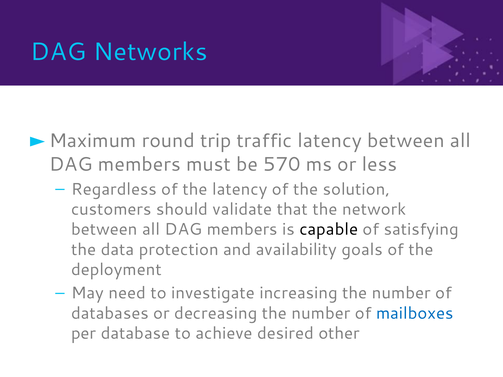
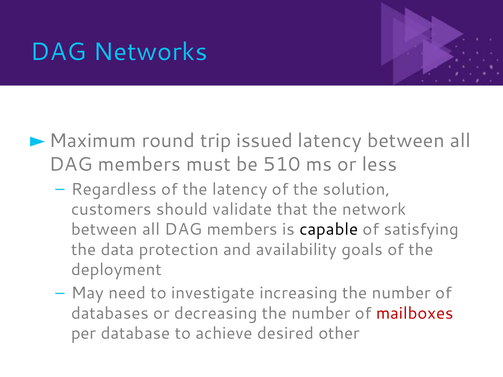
traffic: traffic -> issued (264, 141)
570: 570 -> 510 (282, 164)
mailboxes colour: blue -> red (415, 313)
